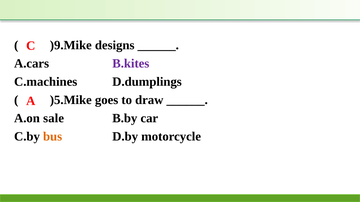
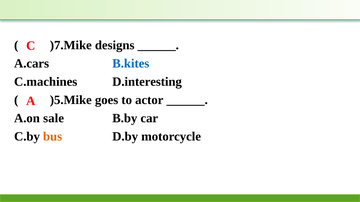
)9.Mike: )9.Mike -> )7.Mike (71, 45)
B.kites colour: purple -> blue (131, 63)
D.dumplings: D.dumplings -> D.interesting (147, 82)
draw: draw -> actor (149, 100)
